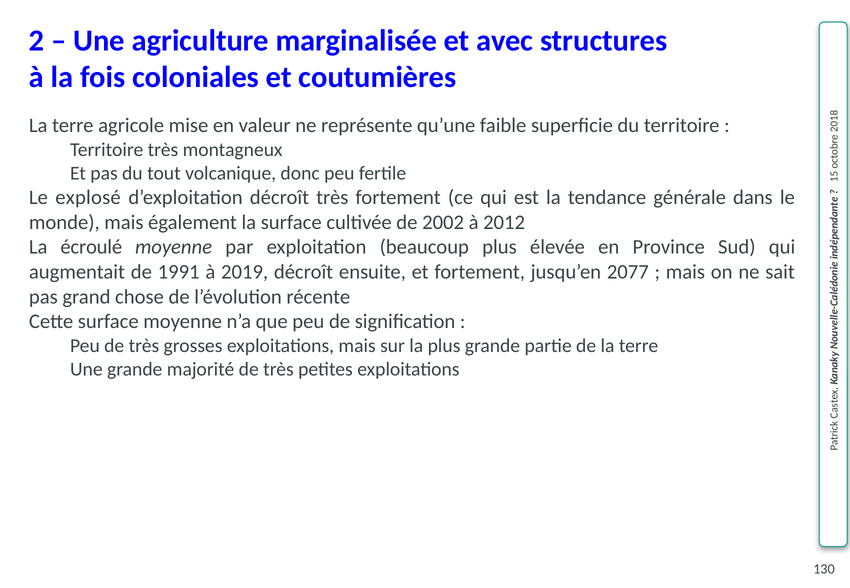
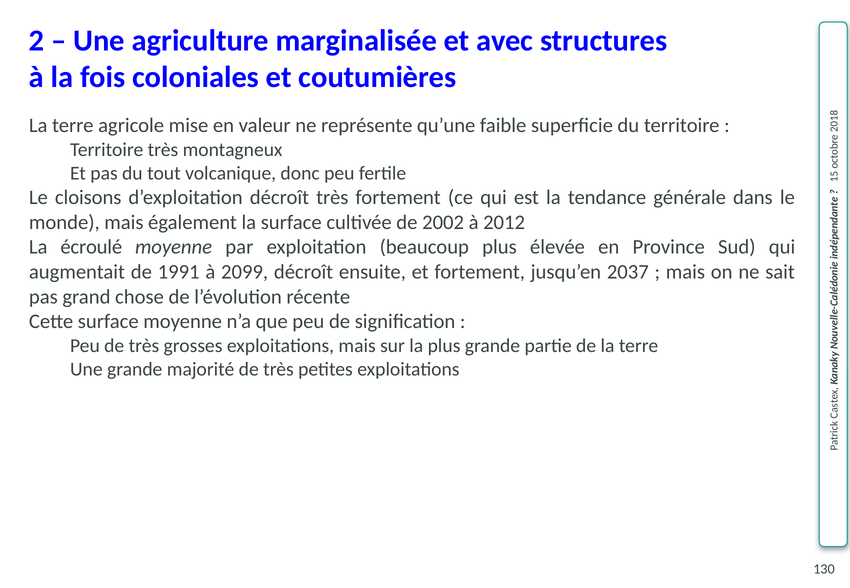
explosé: explosé -> cloisons (88, 198)
2019: 2019 -> 2099 (245, 272)
2077: 2077 -> 2037 (628, 272)
